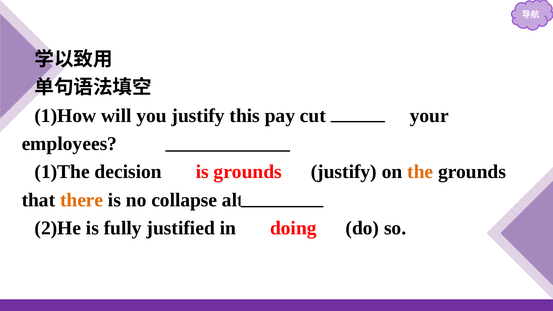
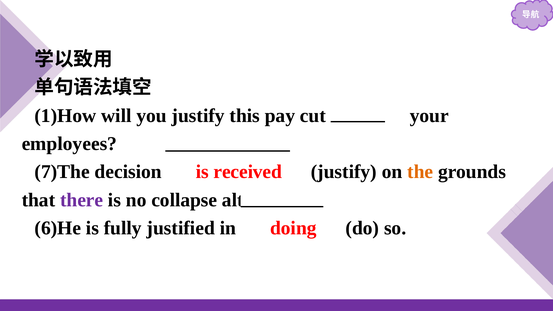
1)The: 1)The -> 7)The (62, 172)
is grounds: grounds -> received (248, 172)
there colour: orange -> purple (82, 200)
2)He: 2)He -> 6)He (58, 228)
